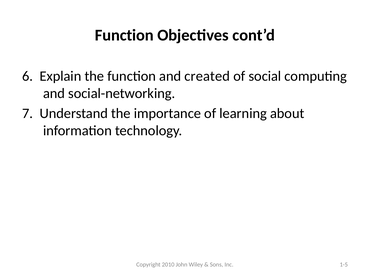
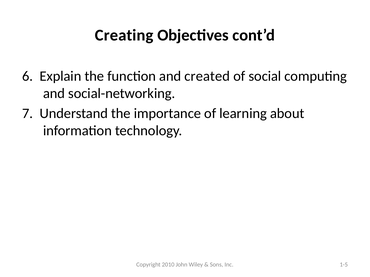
Function: Function -> Creating (124, 35)
